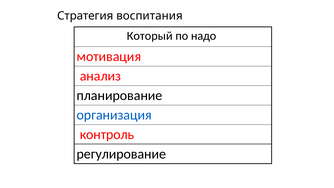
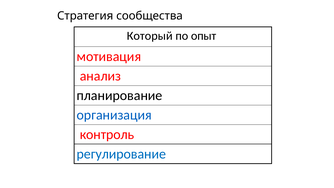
воспитания: воспитания -> сообщества (150, 16)
надо: надо -> опыт (204, 36)
регулирование colour: black -> blue (121, 154)
